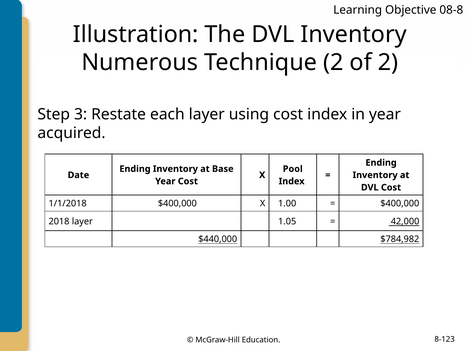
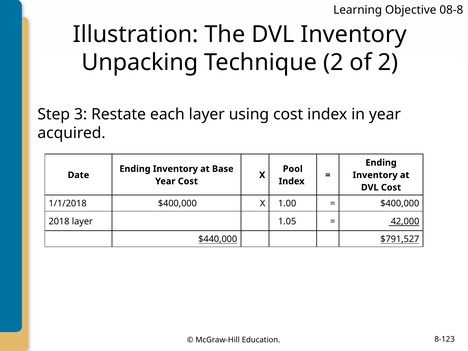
Numerous: Numerous -> Unpacking (140, 62)
$784,982: $784,982 -> $791,527 (400, 239)
